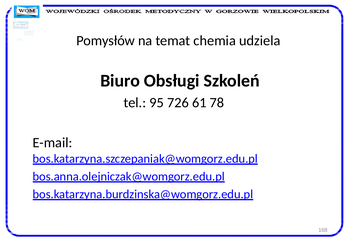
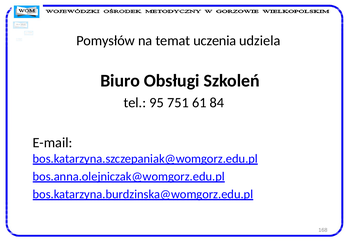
chemia: chemia -> uczenia (215, 41)
726: 726 -> 751 (178, 103)
78: 78 -> 84 (217, 103)
